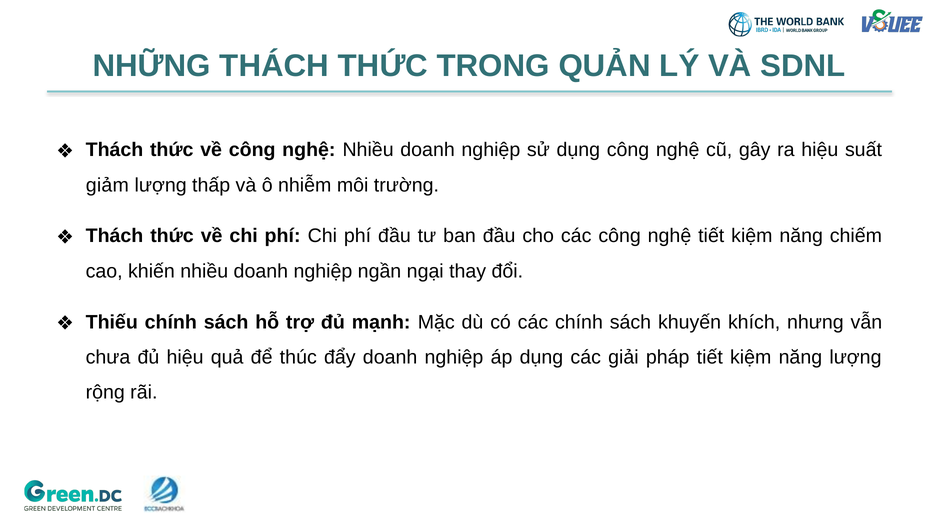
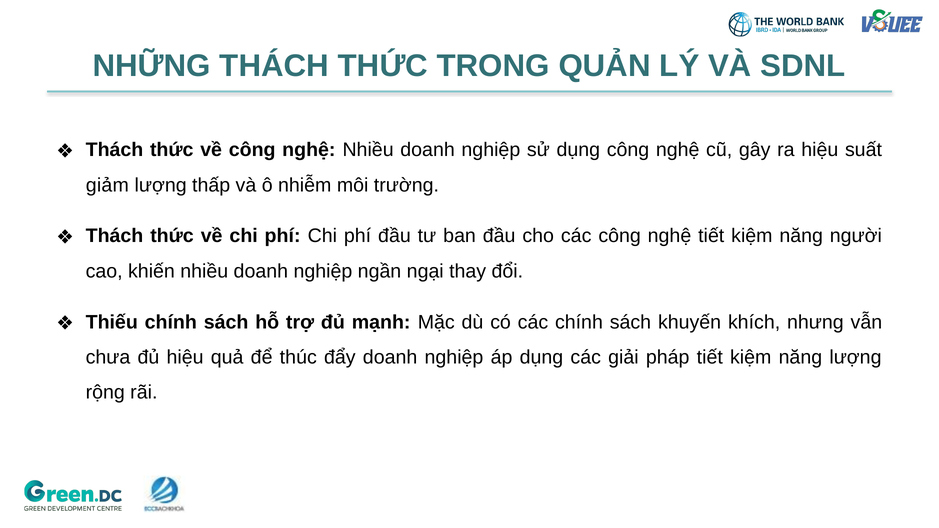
chiếm: chiếm -> người (856, 236)
